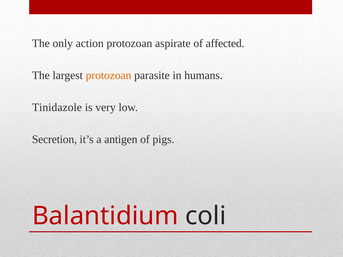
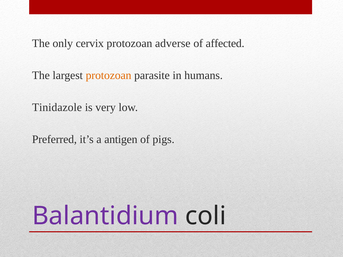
action: action -> cervix (90, 43)
aspirate: aspirate -> adverse (173, 43)
Secretion: Secretion -> Preferred (54, 139)
Balantidium colour: red -> purple (105, 216)
